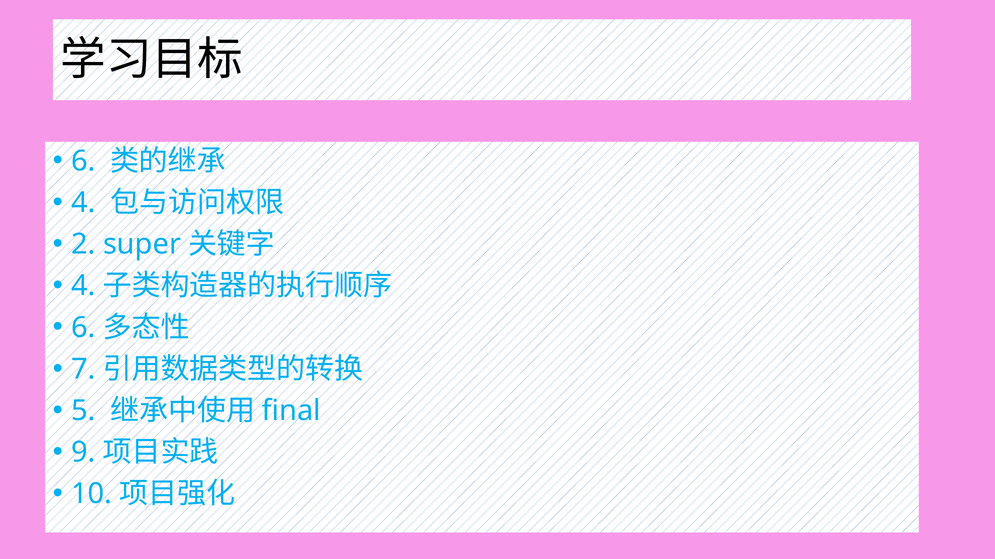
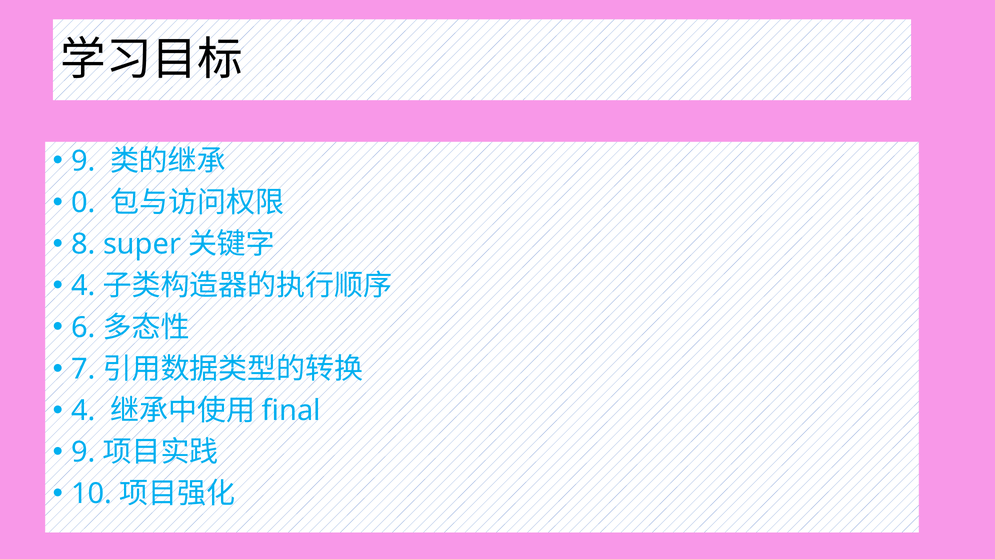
6: 6 -> 9 (84, 161)
4: 4 -> 0 (84, 203)
2: 2 -> 8 (84, 245)
5: 5 -> 4 (84, 411)
